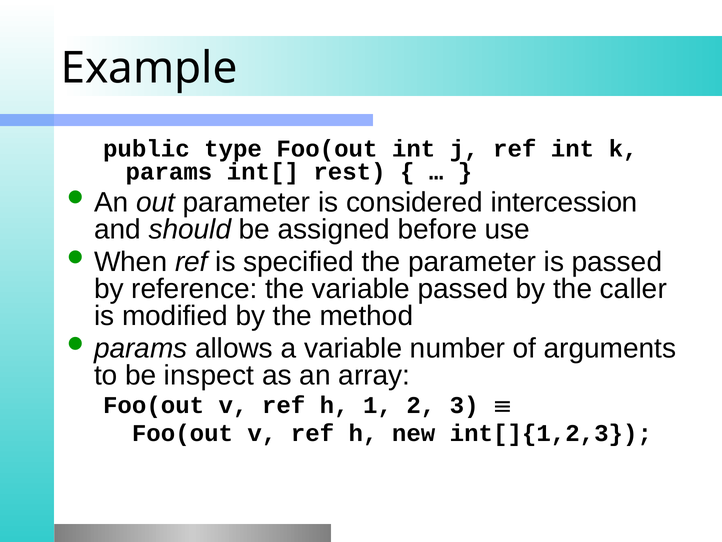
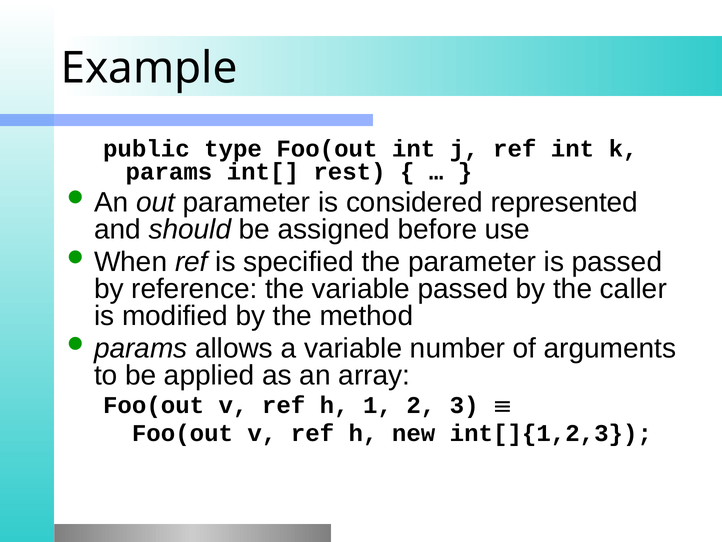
intercession: intercession -> represented (564, 202)
inspect: inspect -> applied (209, 375)
